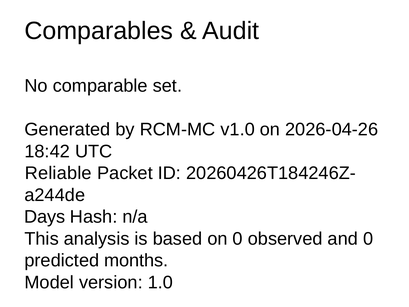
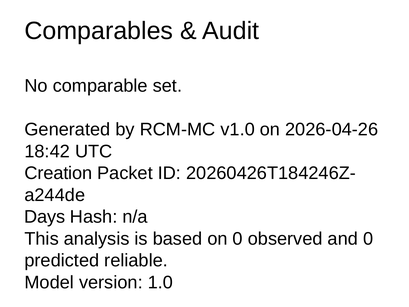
Reliable: Reliable -> Creation (58, 173)
months: months -> reliable (136, 260)
